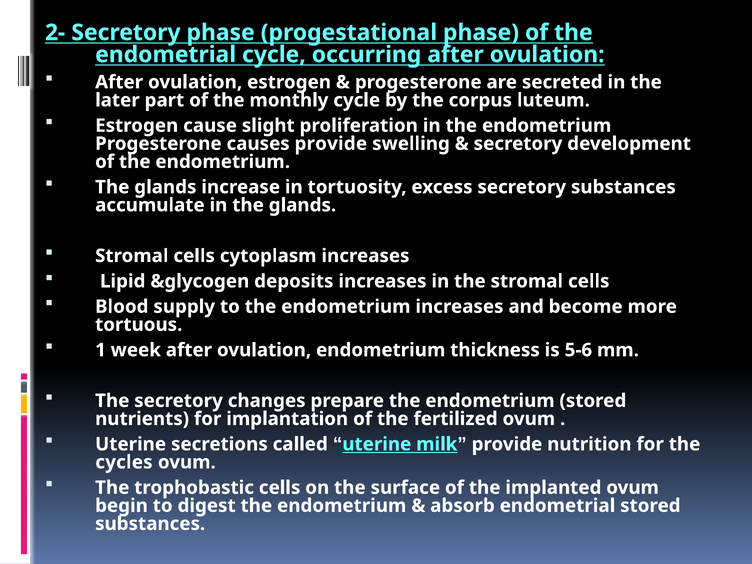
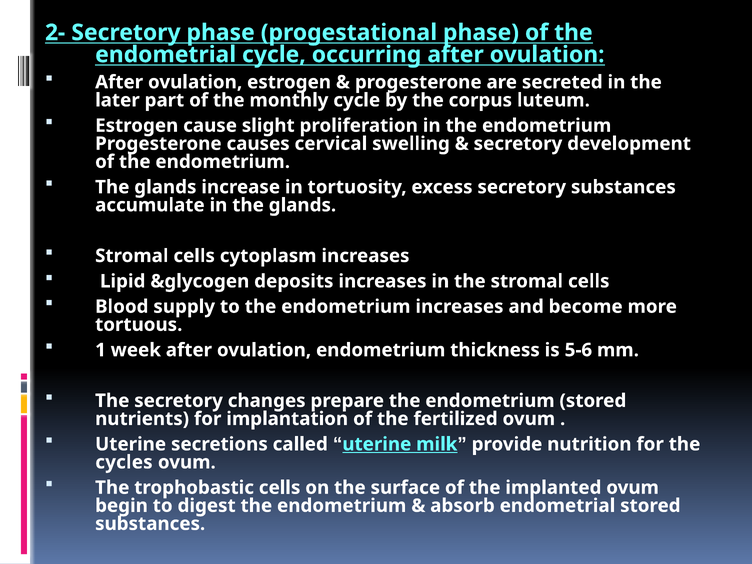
causes provide: provide -> cervical (331, 144)
